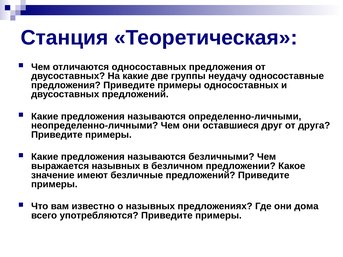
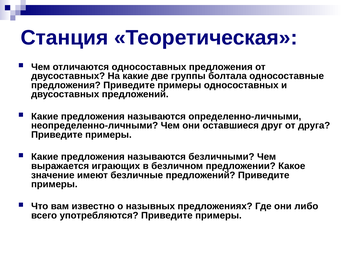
неудачу: неудачу -> болтала (228, 76)
выражается назывных: назывных -> играющих (116, 166)
дома: дома -> либо (306, 207)
